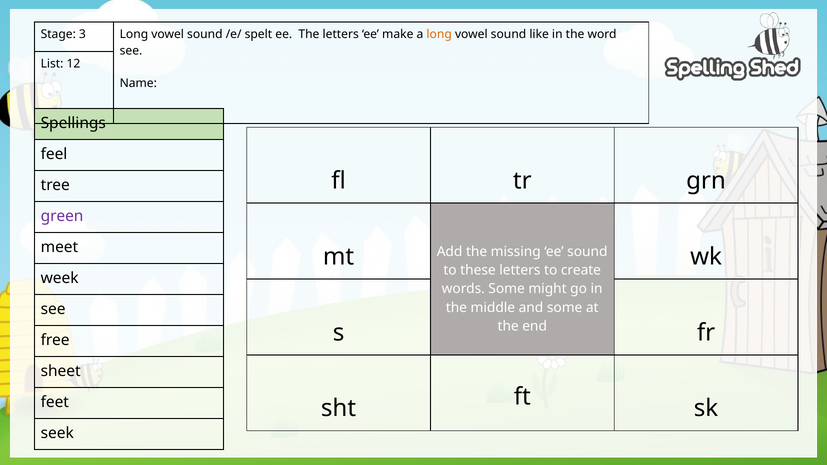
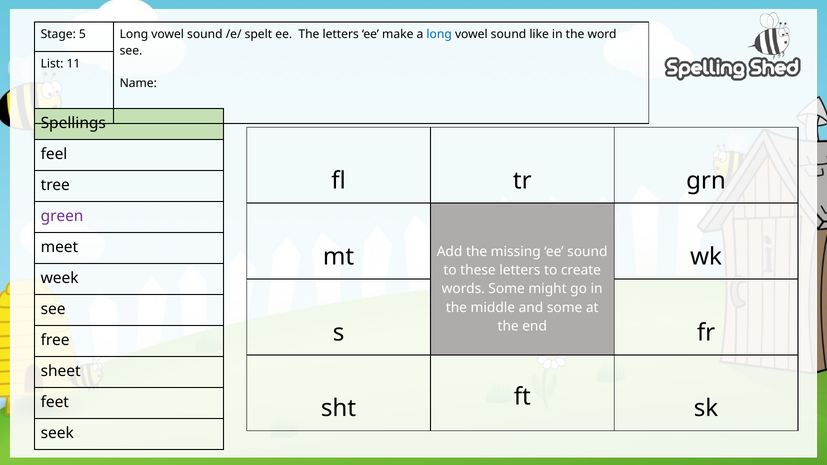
3: 3 -> 5 (82, 34)
long colour: orange -> blue (439, 34)
12: 12 -> 11 (73, 64)
